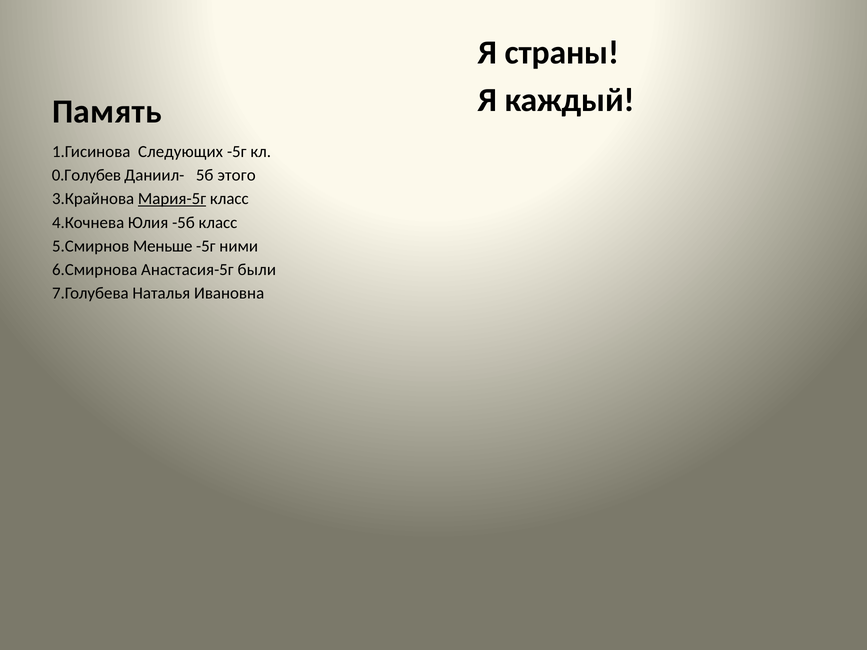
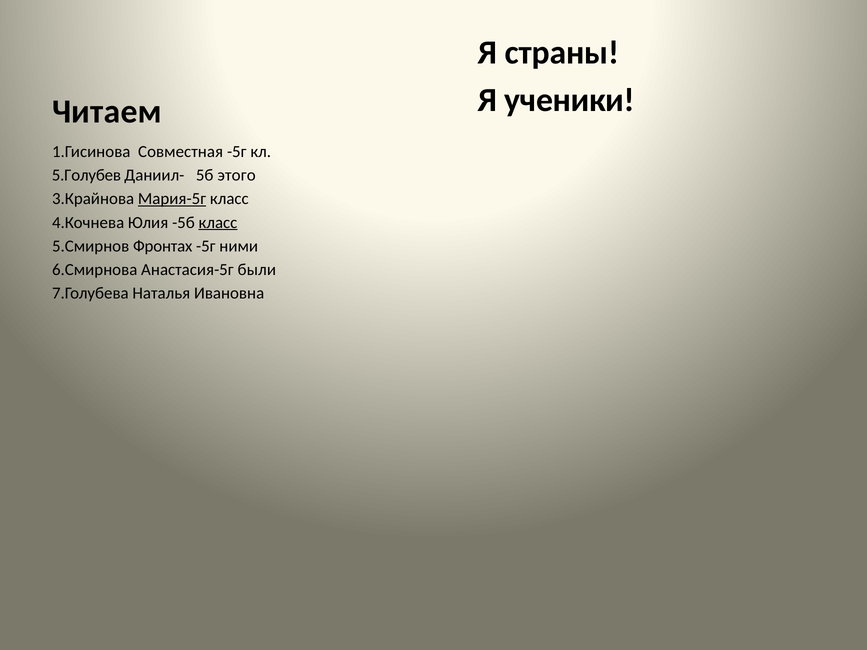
каждый: каждый -> ученики (570, 100)
Память: Память -> Читаем (107, 111)
Следующих: Следующих -> Совместная (181, 152)
0.Голубев: 0.Голубев -> 5.Голубев (86, 175)
класс underline: none -> present (218, 223)
Меньше: Меньше -> Фронтах (163, 246)
